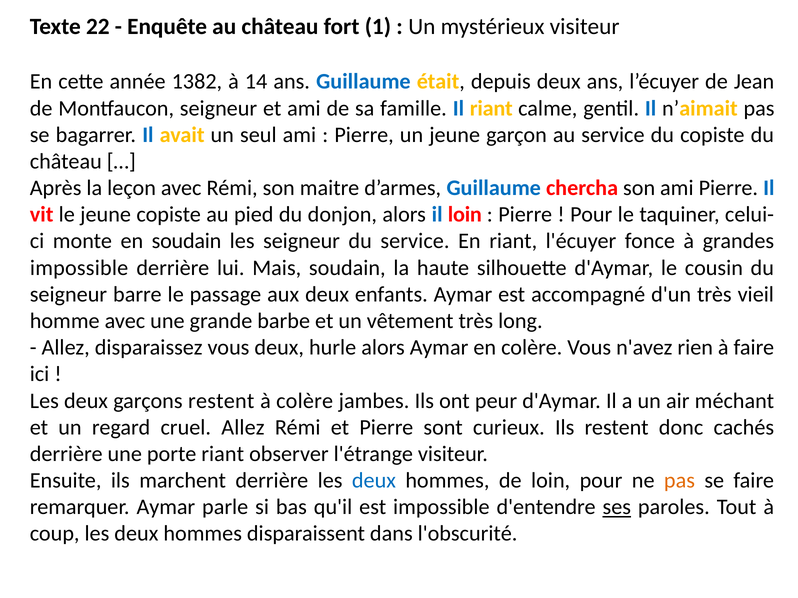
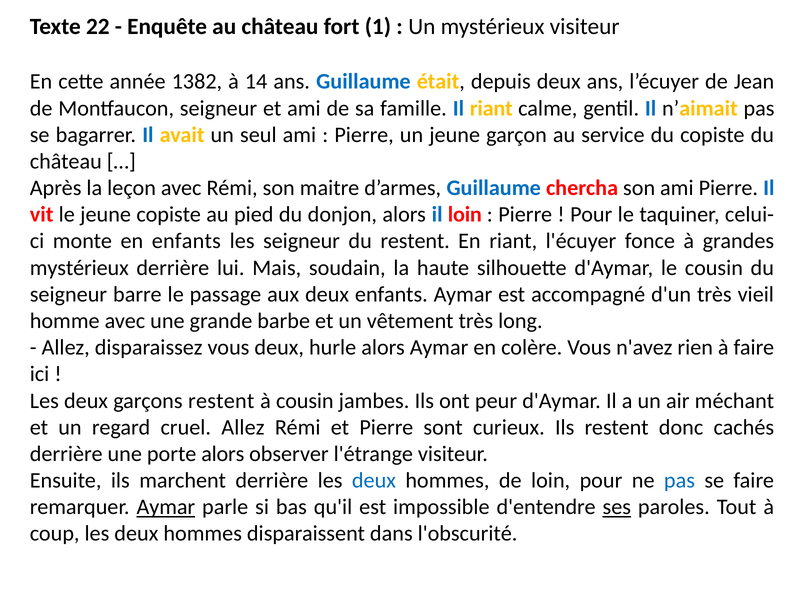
en soudain: soudain -> enfants (186, 241)
du service: service -> restent (415, 241)
impossible: impossible -> mystérieux (79, 268)
à colère: colère -> cousin (305, 401)
porte riant: riant -> alors (223, 454)
pas colour: orange -> blue (679, 481)
Aymar underline: none -> present (166, 507)
